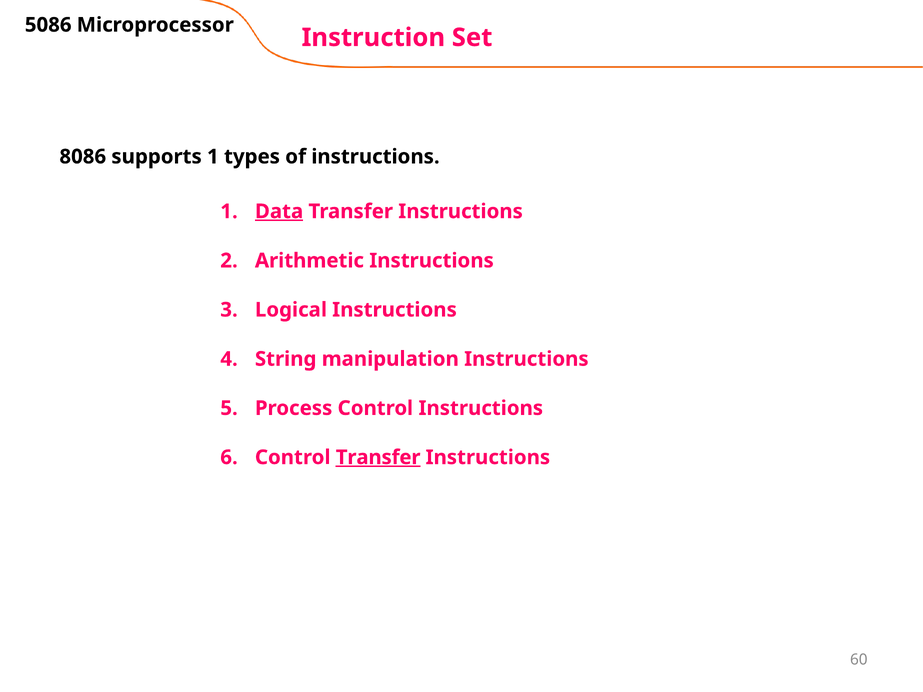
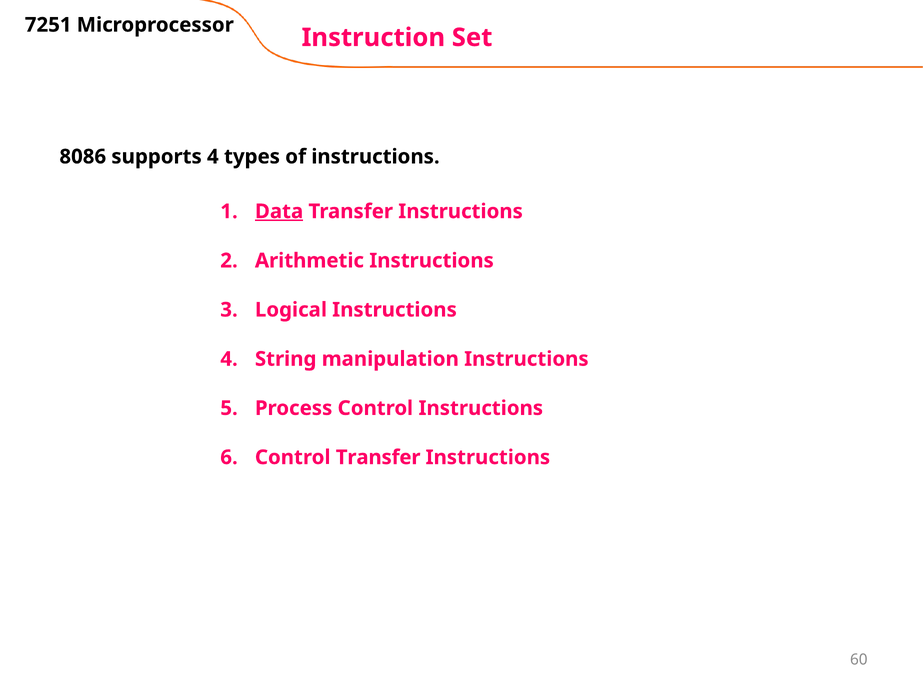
5086: 5086 -> 7251 (48, 25)
supports 1: 1 -> 4 (213, 157)
Transfer underline: present -> none (378, 458)
